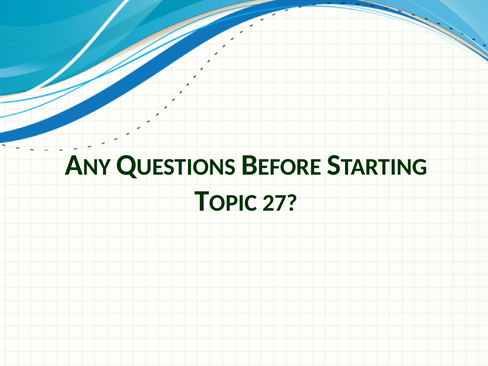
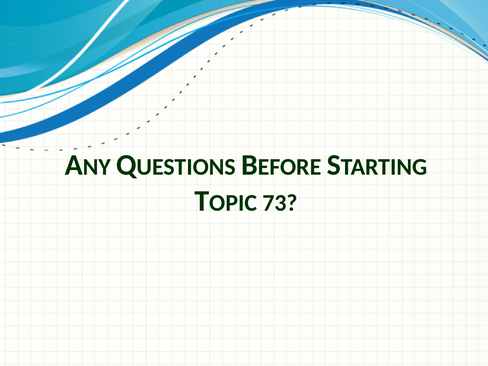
27: 27 -> 73 (280, 203)
